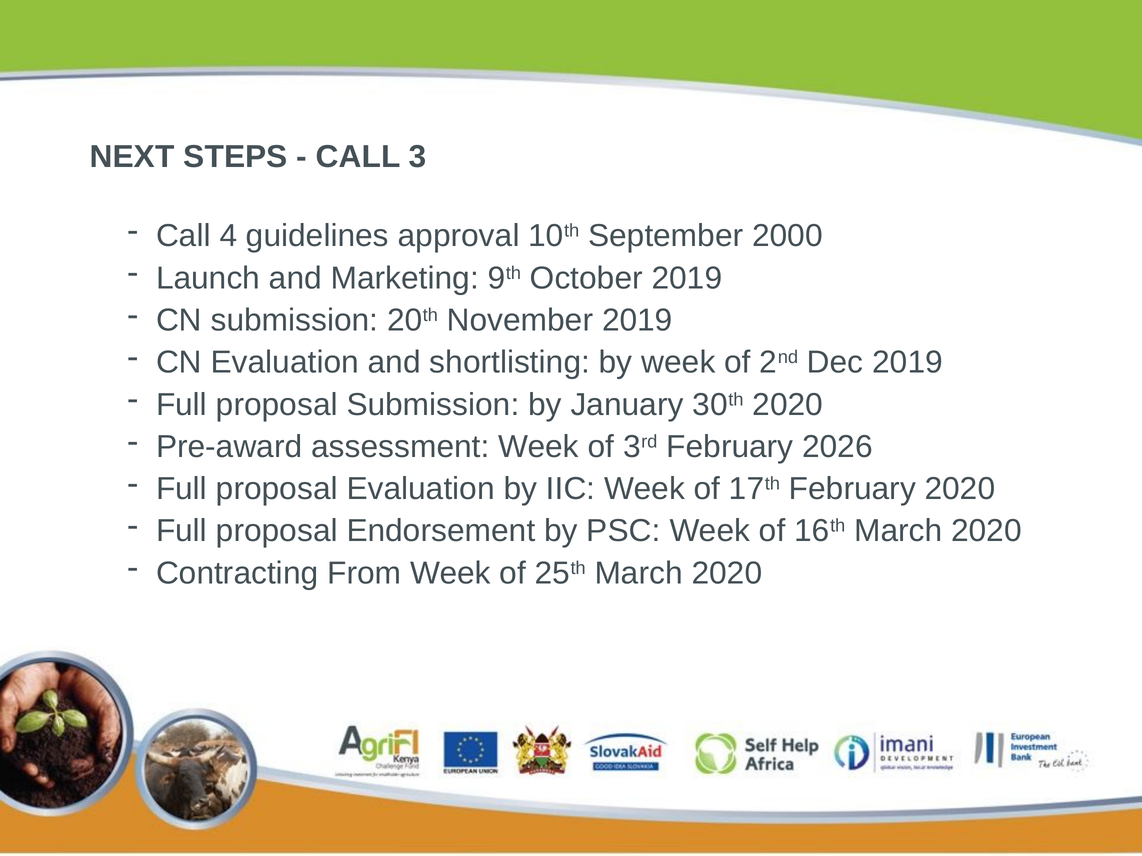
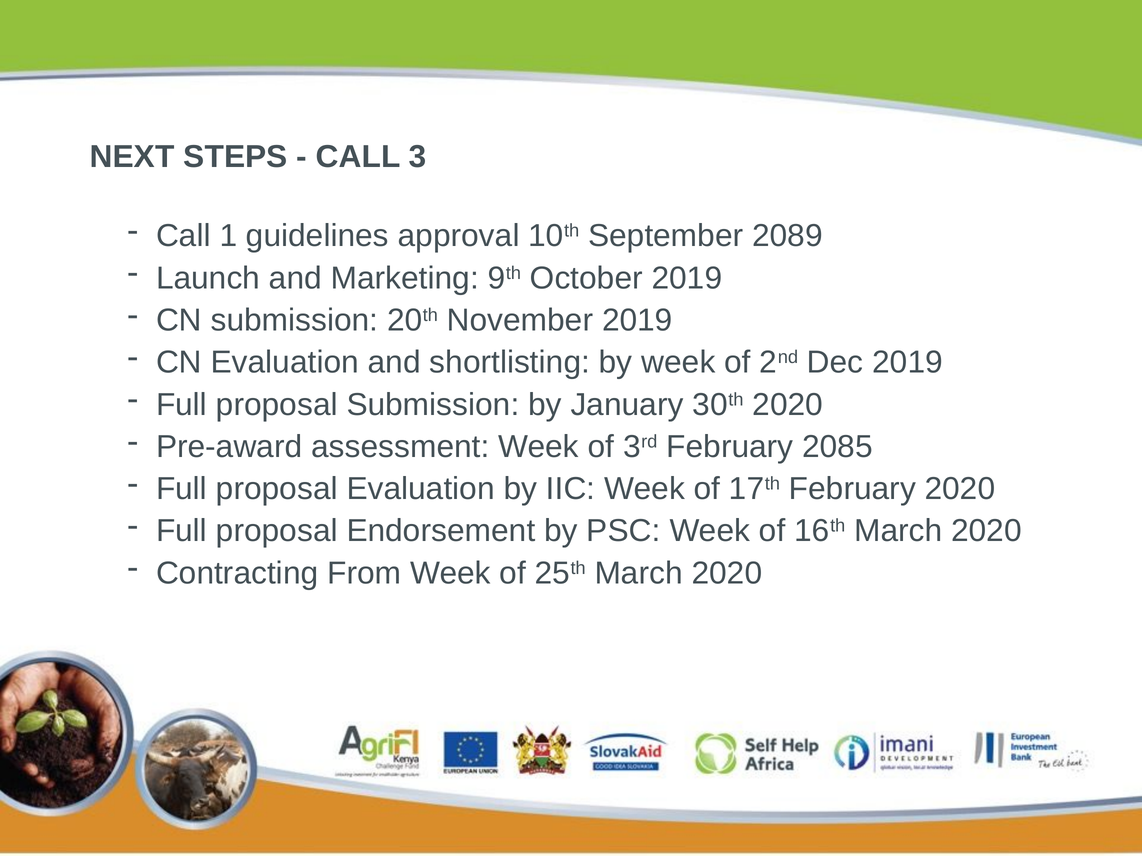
4: 4 -> 1 (228, 236)
2000: 2000 -> 2089 (787, 236)
2026: 2026 -> 2085 (837, 447)
